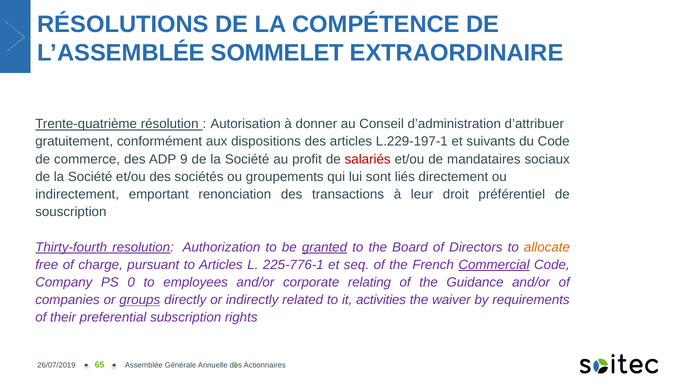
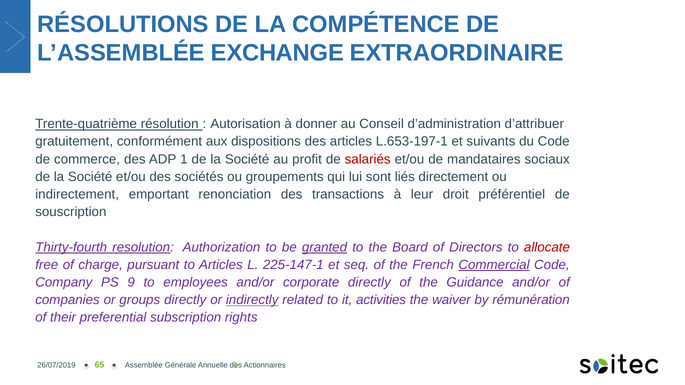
SOMMELET: SOMMELET -> EXCHANGE (277, 53)
L.229-197-1: L.229-197-1 -> L.653-197-1 (412, 142)
9: 9 -> 1 (184, 159)
allocate colour: orange -> red (547, 247)
225-776-1: 225-776-1 -> 225-147-1 (293, 265)
0: 0 -> 9 (131, 283)
corporate relating: relating -> directly (369, 283)
groups underline: present -> none (140, 300)
indirectly underline: none -> present (252, 300)
requirements: requirements -> rémunération (531, 300)
